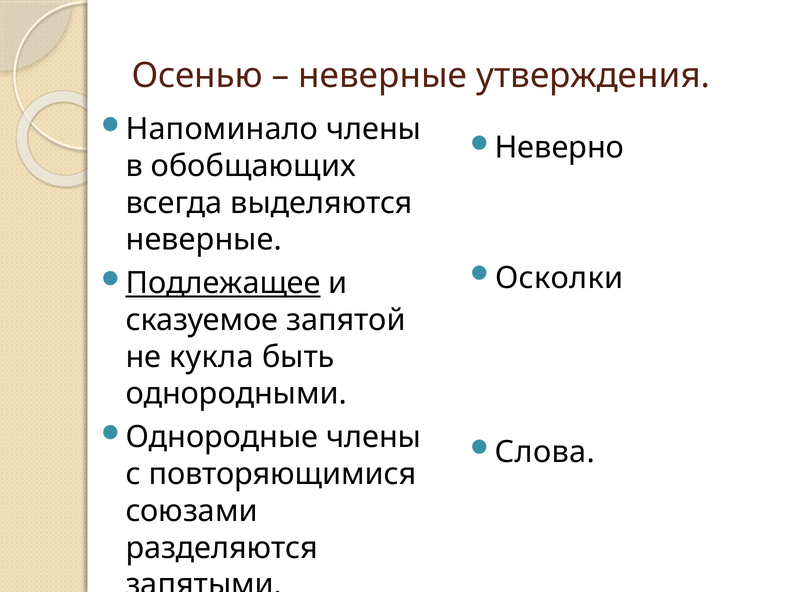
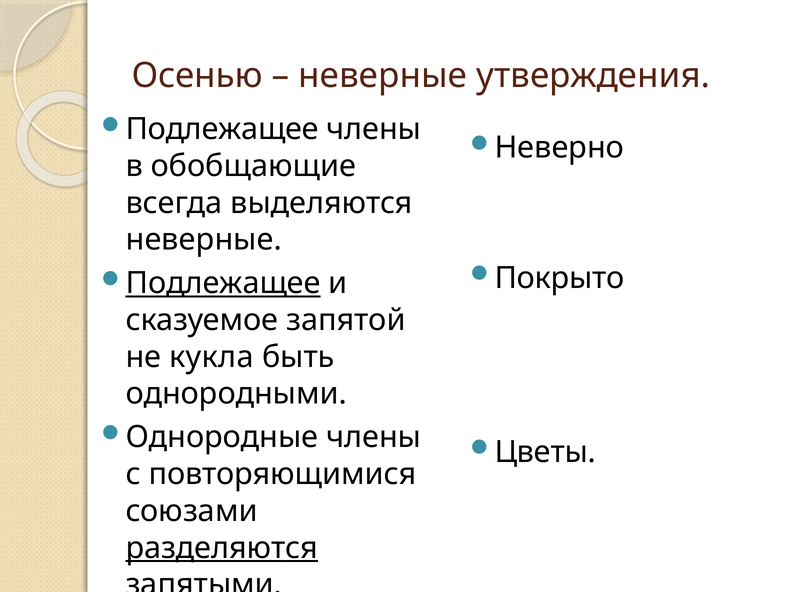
Напоминало: Напоминало -> Подлежащее (222, 129)
обобщающих: обобщающих -> обобщающие (253, 166)
Осколки: Осколки -> Покрыто (560, 278)
Слова: Слова -> Цветы (545, 452)
разделяются underline: none -> present (222, 548)
